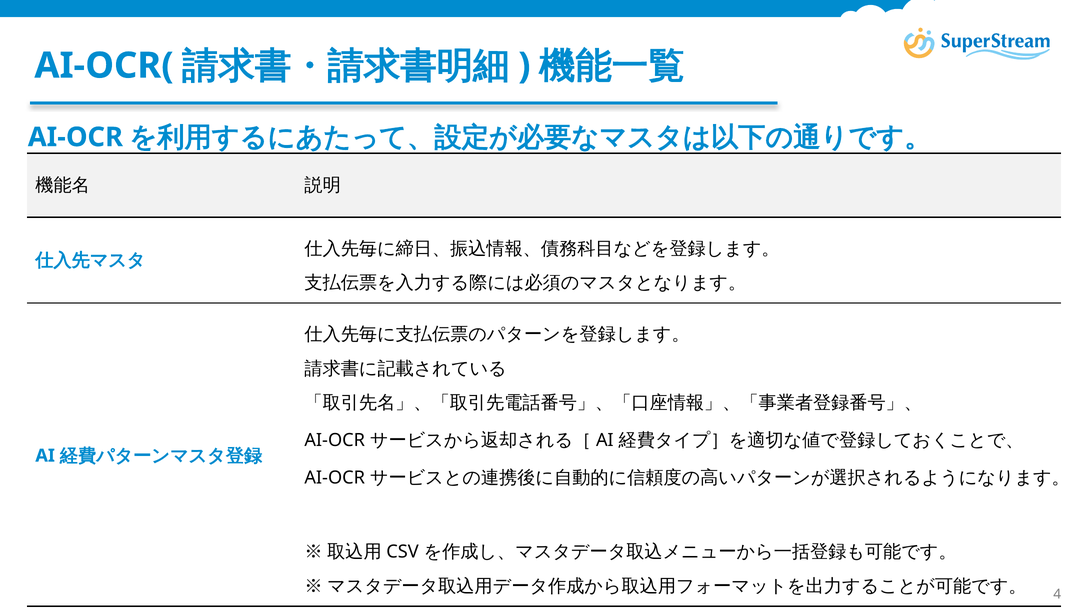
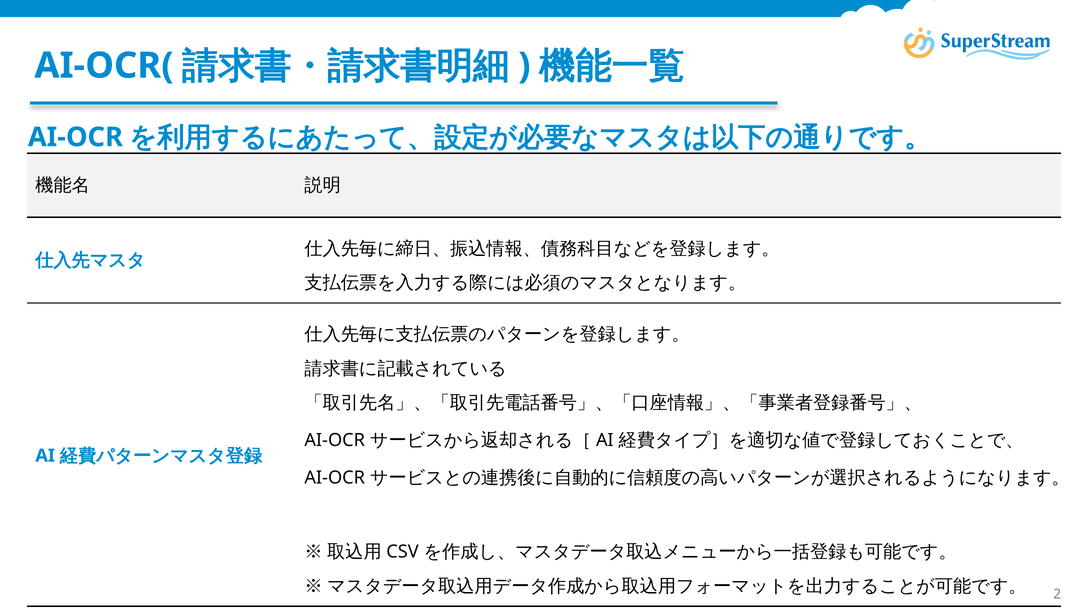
4: 4 -> 2 (1057, 595)
